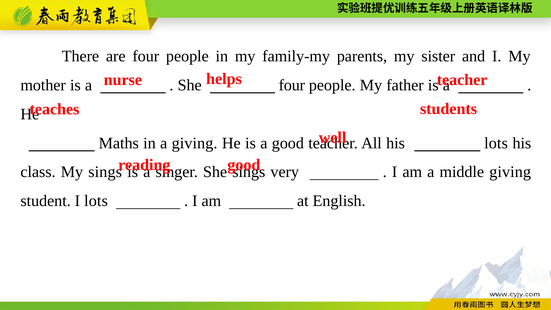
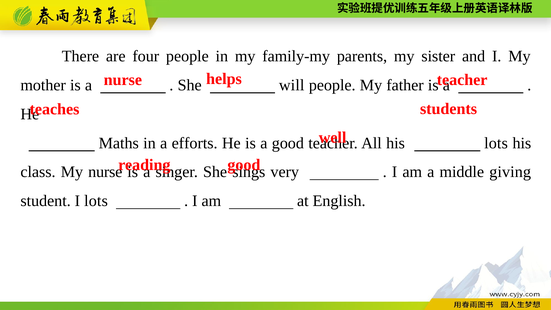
She four: four -> will (292, 85)
a giving: giving -> efforts (195, 143)
My sings: sings -> nurse (105, 172)
